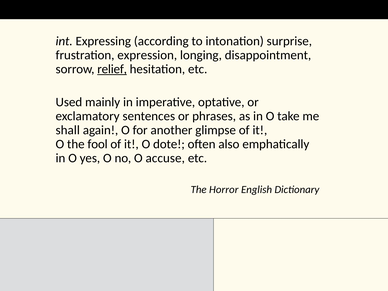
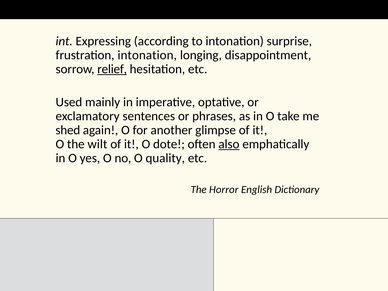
frustration expression: expression -> intonation (147, 55)
shall: shall -> shed (68, 130)
fool: fool -> wilt (97, 144)
also underline: none -> present (229, 144)
accuse: accuse -> quality (165, 158)
